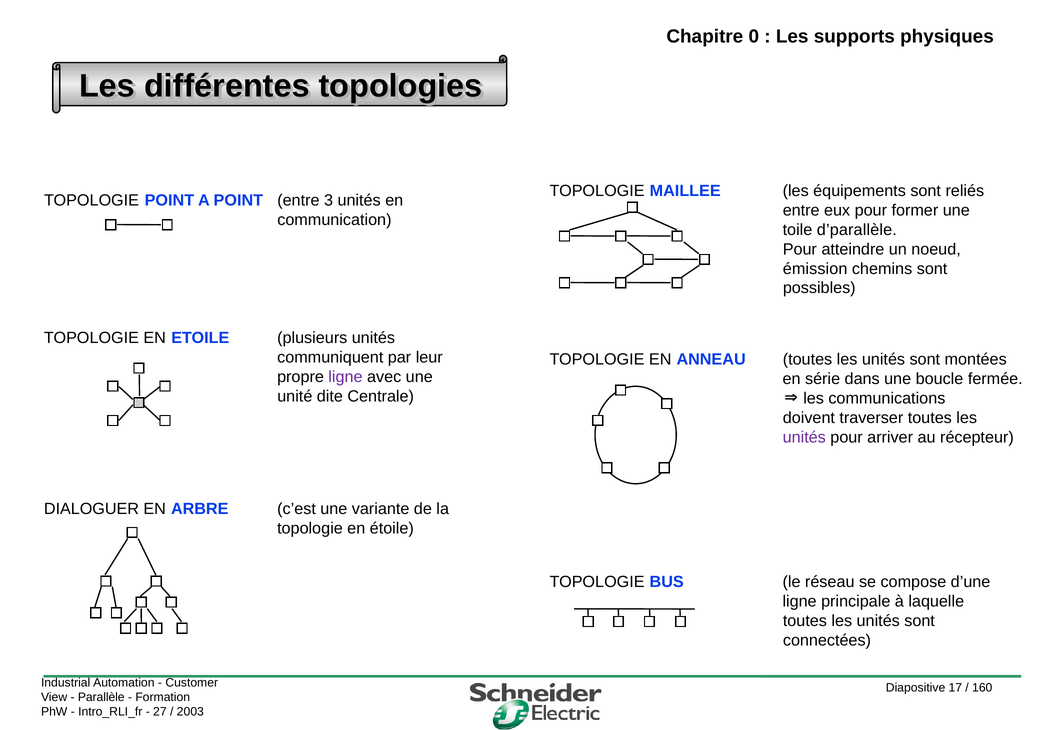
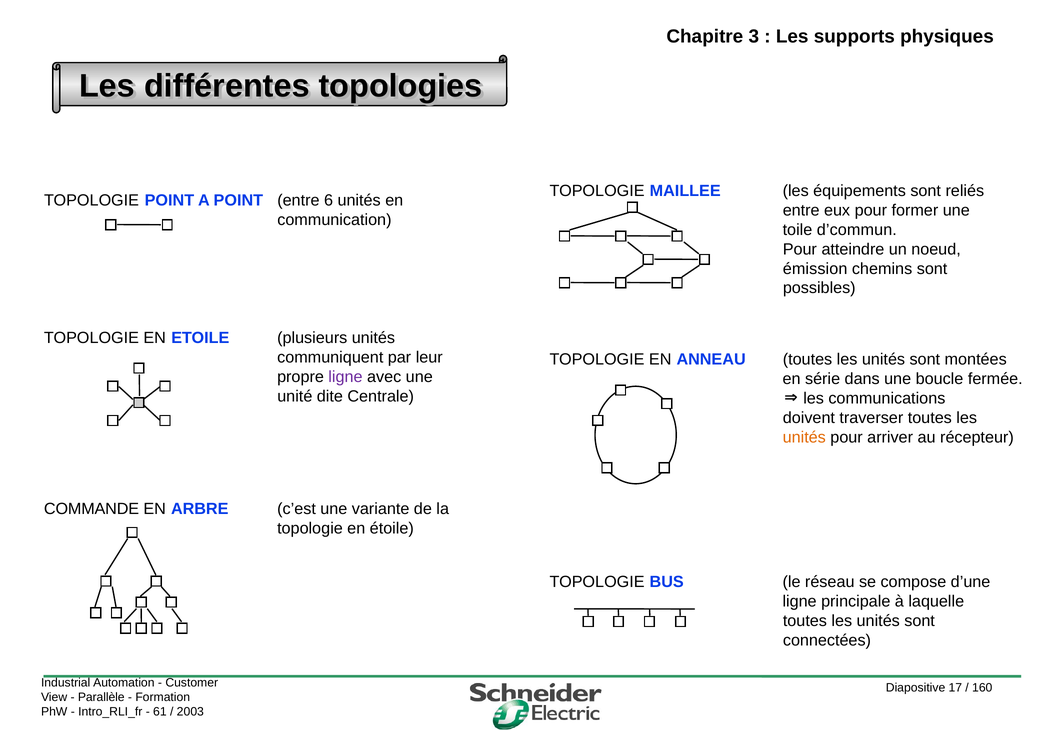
0: 0 -> 3 (754, 36)
3: 3 -> 6 (329, 200)
d’parallèle: d’parallèle -> d’commun (857, 230)
unités colour: purple -> orange (804, 437)
DIALOGUER: DIALOGUER -> COMMANDE (92, 509)
27: 27 -> 61 (160, 712)
